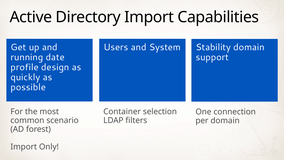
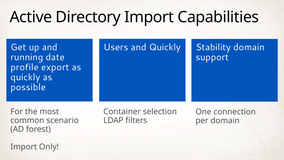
and System: System -> Quickly (165, 47)
design: design -> export (55, 67)
